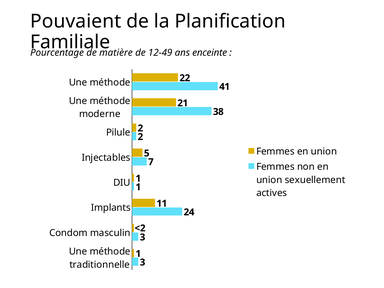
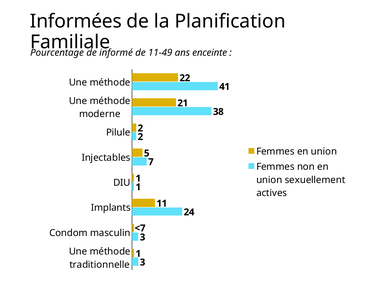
Pouvaient: Pouvaient -> Informées (76, 21)
matière: matière -> informé (116, 53)
12-49: 12-49 -> 11-49 (160, 53)
<2: <2 -> <7 (140, 228)
